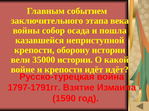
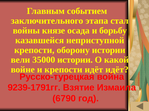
века: века -> стал (120, 21)
собор: собор -> князе (54, 31)
пошла: пошла -> борьбу (113, 31)
1797-1791гг: 1797-1791гг -> 9239-1791гг (34, 88)
1590: 1590 -> 6790 (64, 99)
